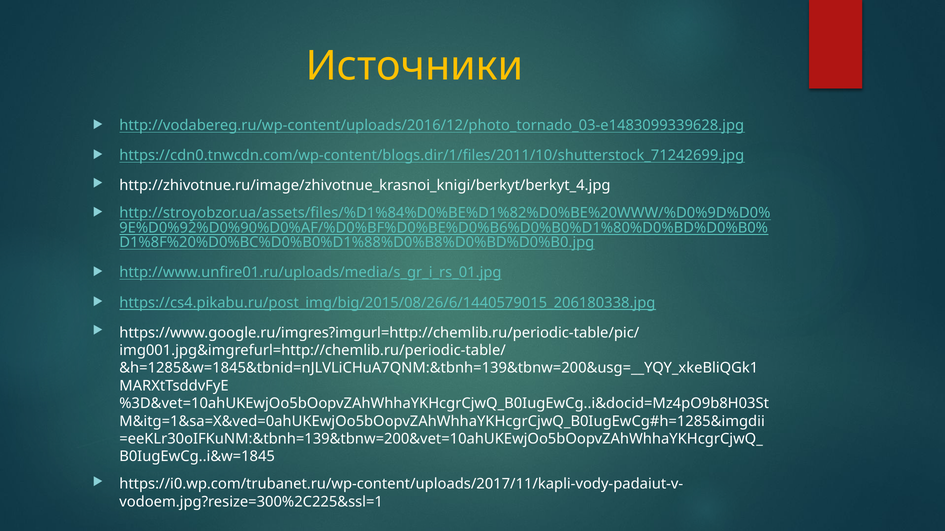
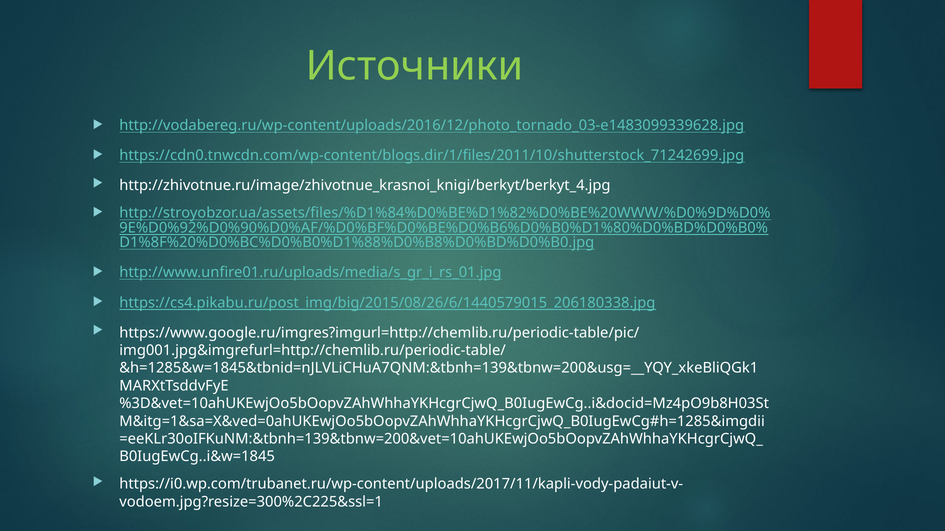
Источники colour: yellow -> light green (415, 66)
